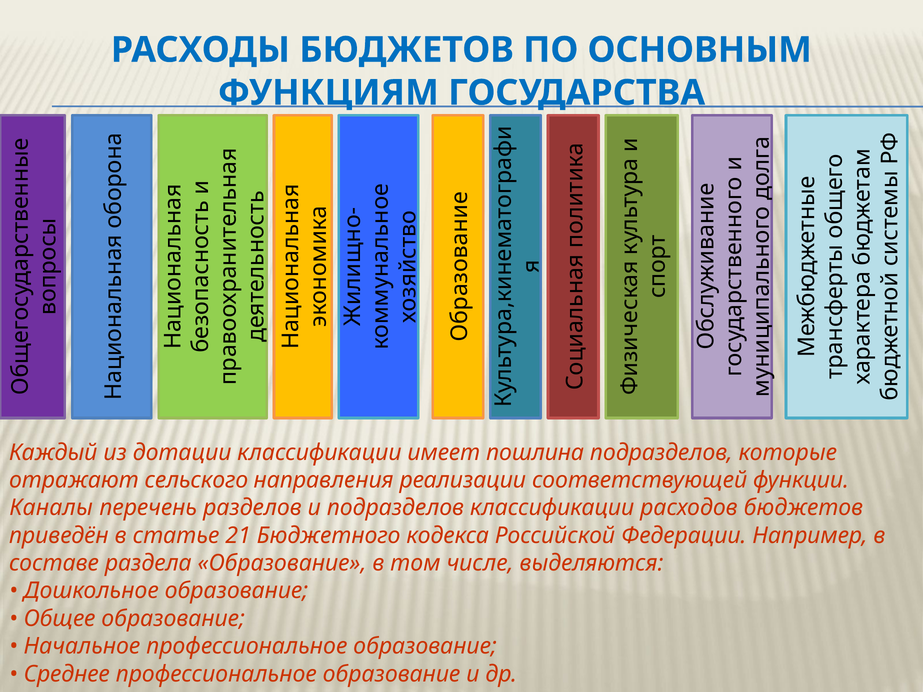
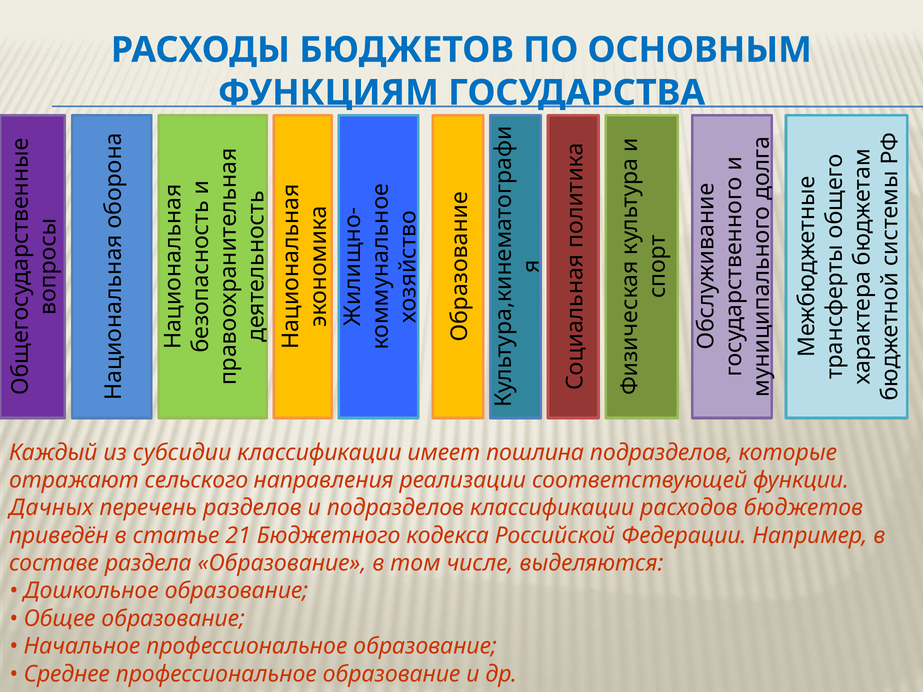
дотации: дотации -> субсидии (182, 453)
Каналы: Каналы -> Дачных (51, 508)
